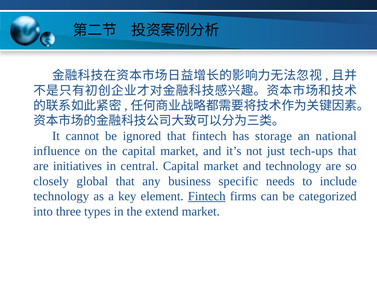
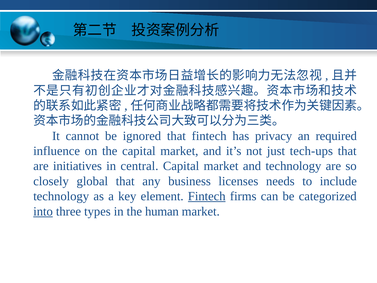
storage: storage -> privacy (274, 136)
national: national -> required (336, 136)
specific: specific -> licenses (238, 181)
into underline: none -> present (43, 211)
extend: extend -> human (162, 211)
